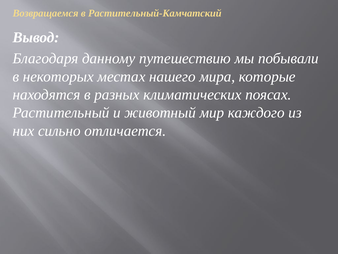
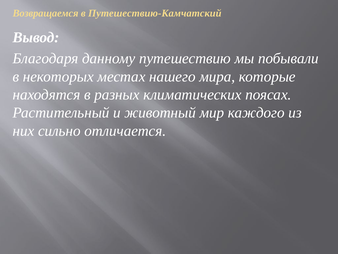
Растительный-Камчатский: Растительный-Камчатский -> Путешествию-Камчатский (155, 13)
